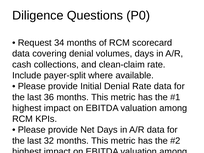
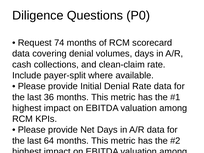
34: 34 -> 74 (59, 43)
32: 32 -> 64 (49, 141)
